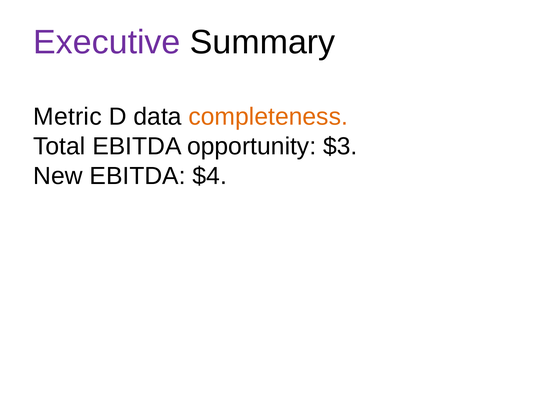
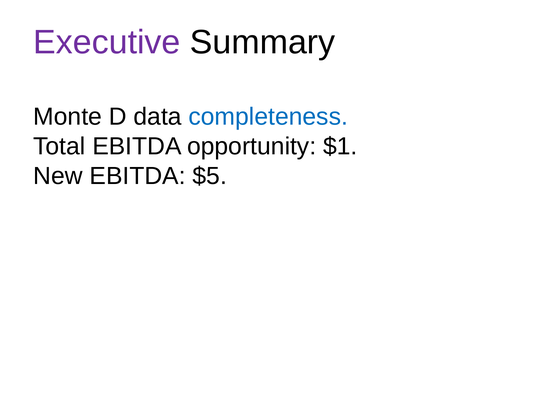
Metric: Metric -> Monte (68, 117)
completeness colour: orange -> blue (268, 117)
$3: $3 -> $1 (340, 146)
$4: $4 -> $5 (210, 176)
